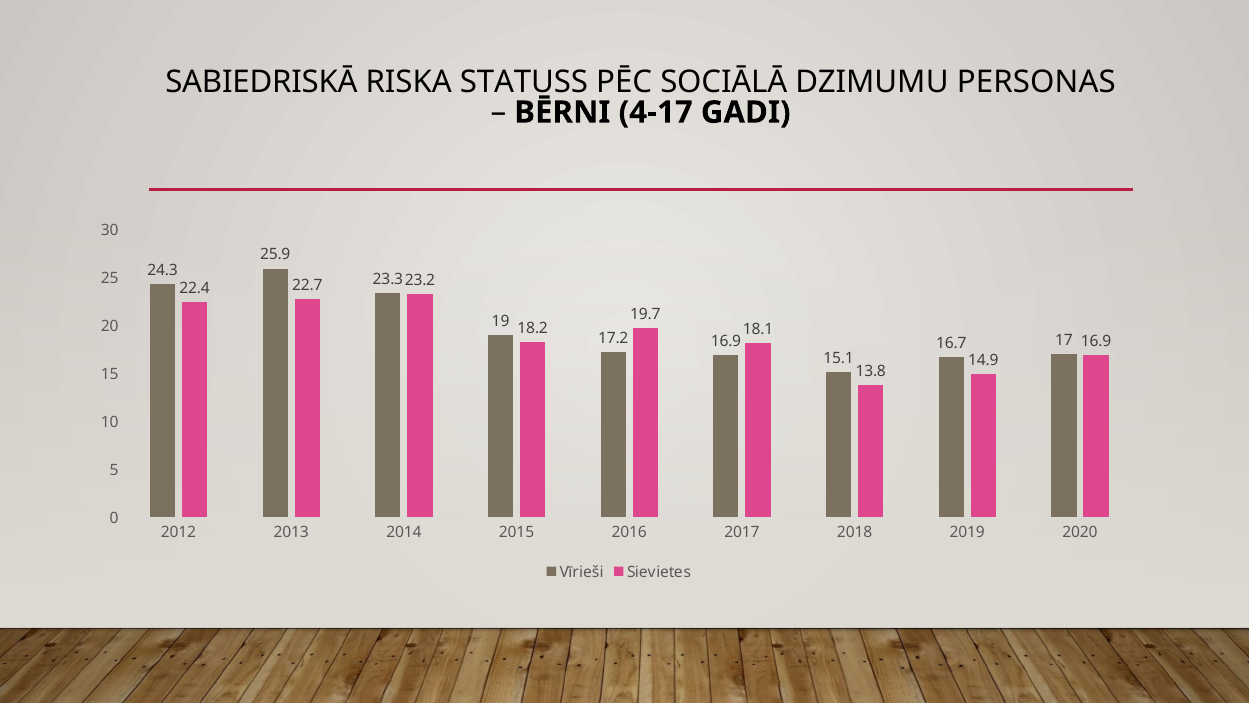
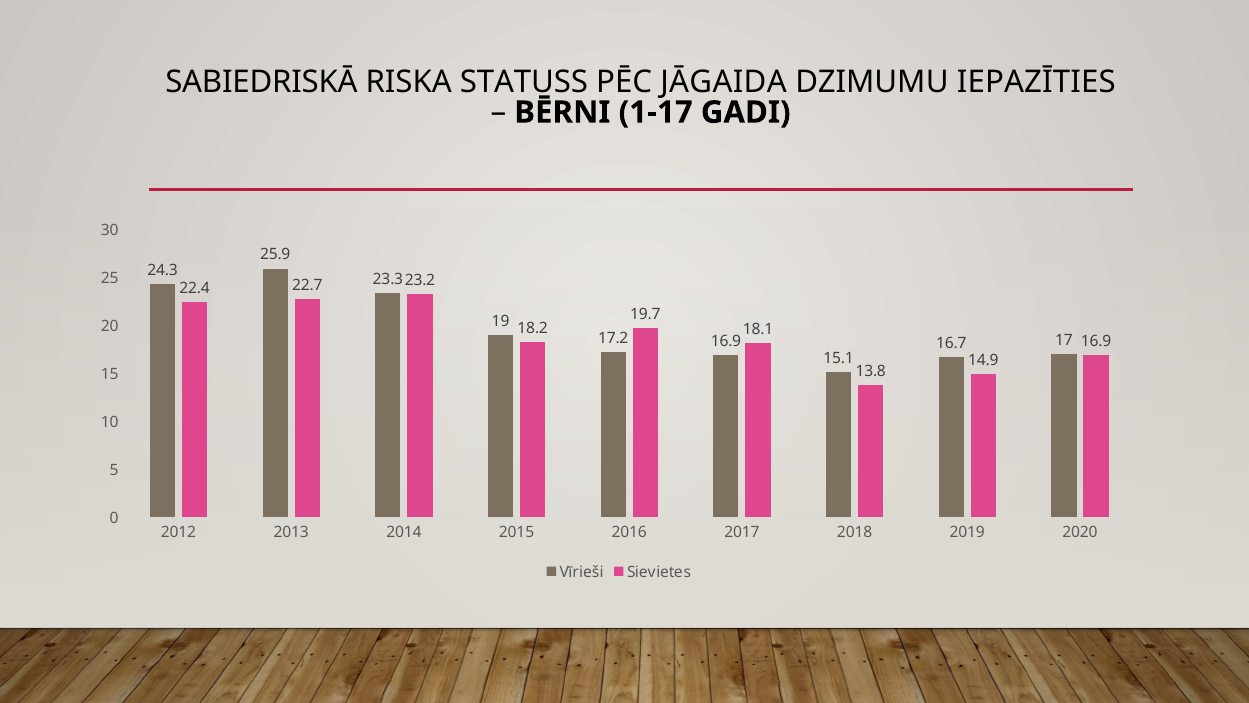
SOCIĀLĀ: SOCIĀLĀ -> JĀGAIDA (724, 82)
PERSONAS: PERSONAS -> IEPAZĪTIES (1036, 82)
4-17: 4-17 -> 1-17 (656, 112)
